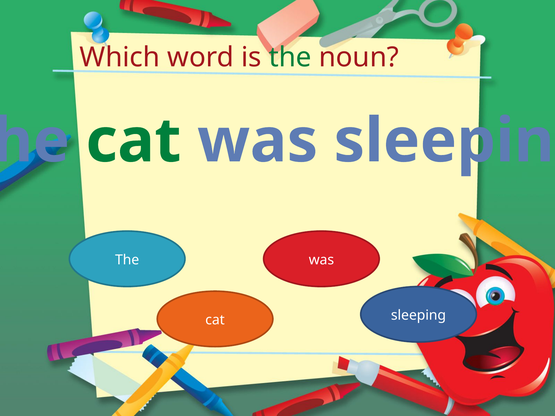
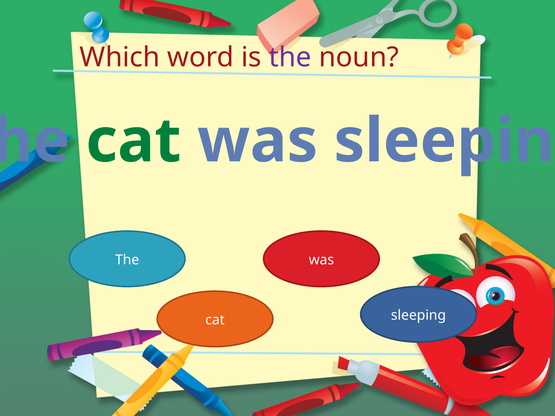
the colour: green -> purple (290, 57)
